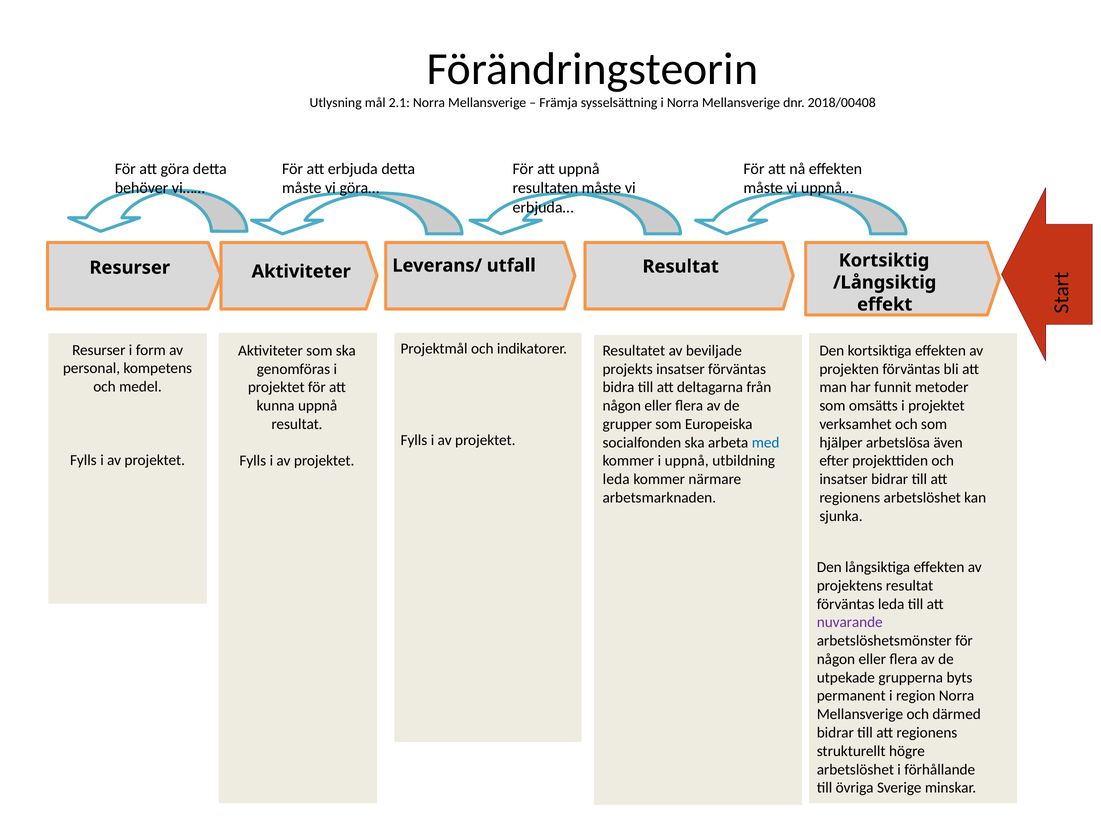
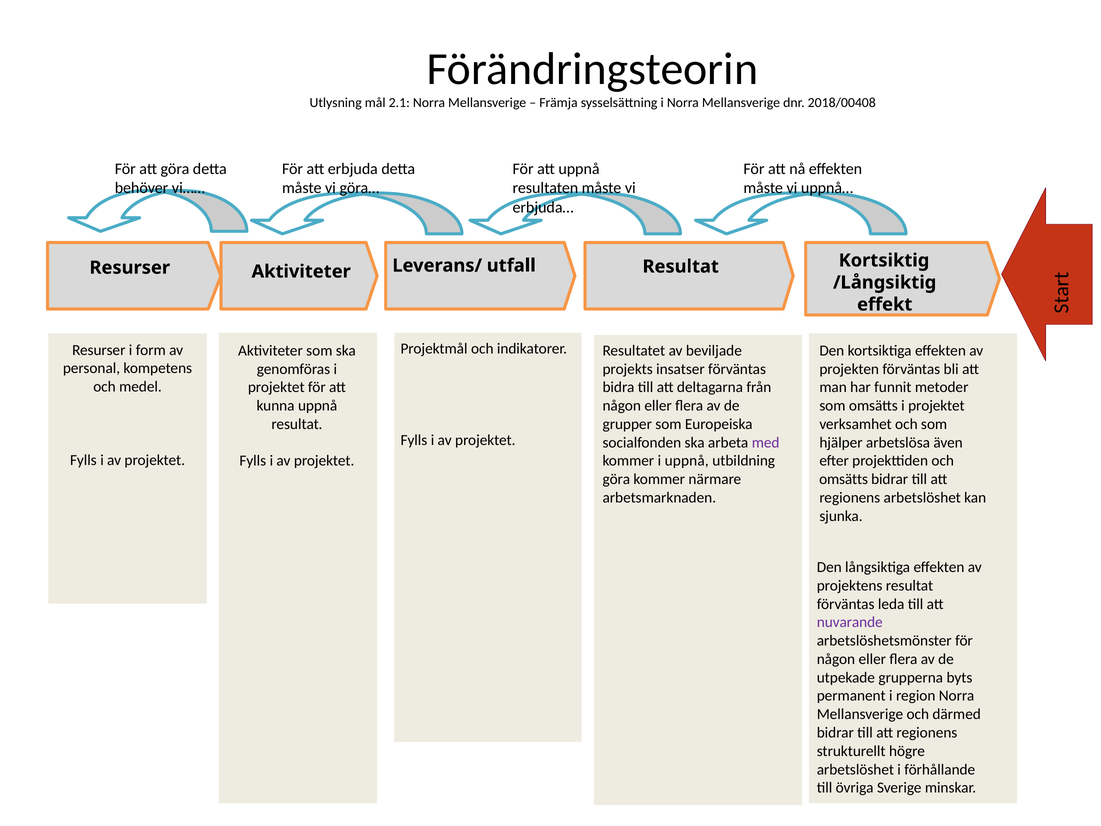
med colour: blue -> purple (766, 442)
leda: leda -> göra (616, 479)
insatser: insatser -> omsätts (844, 479)
